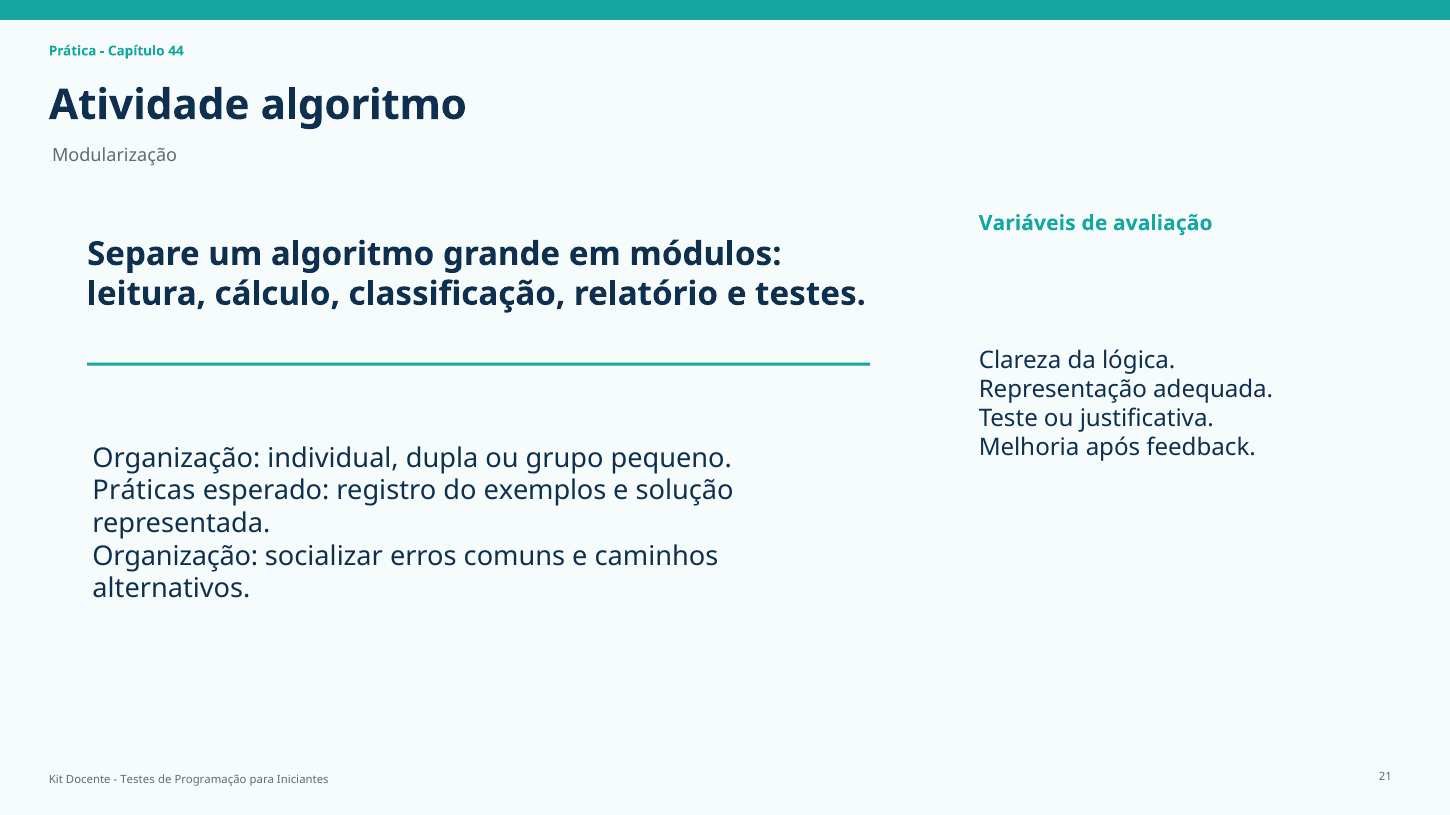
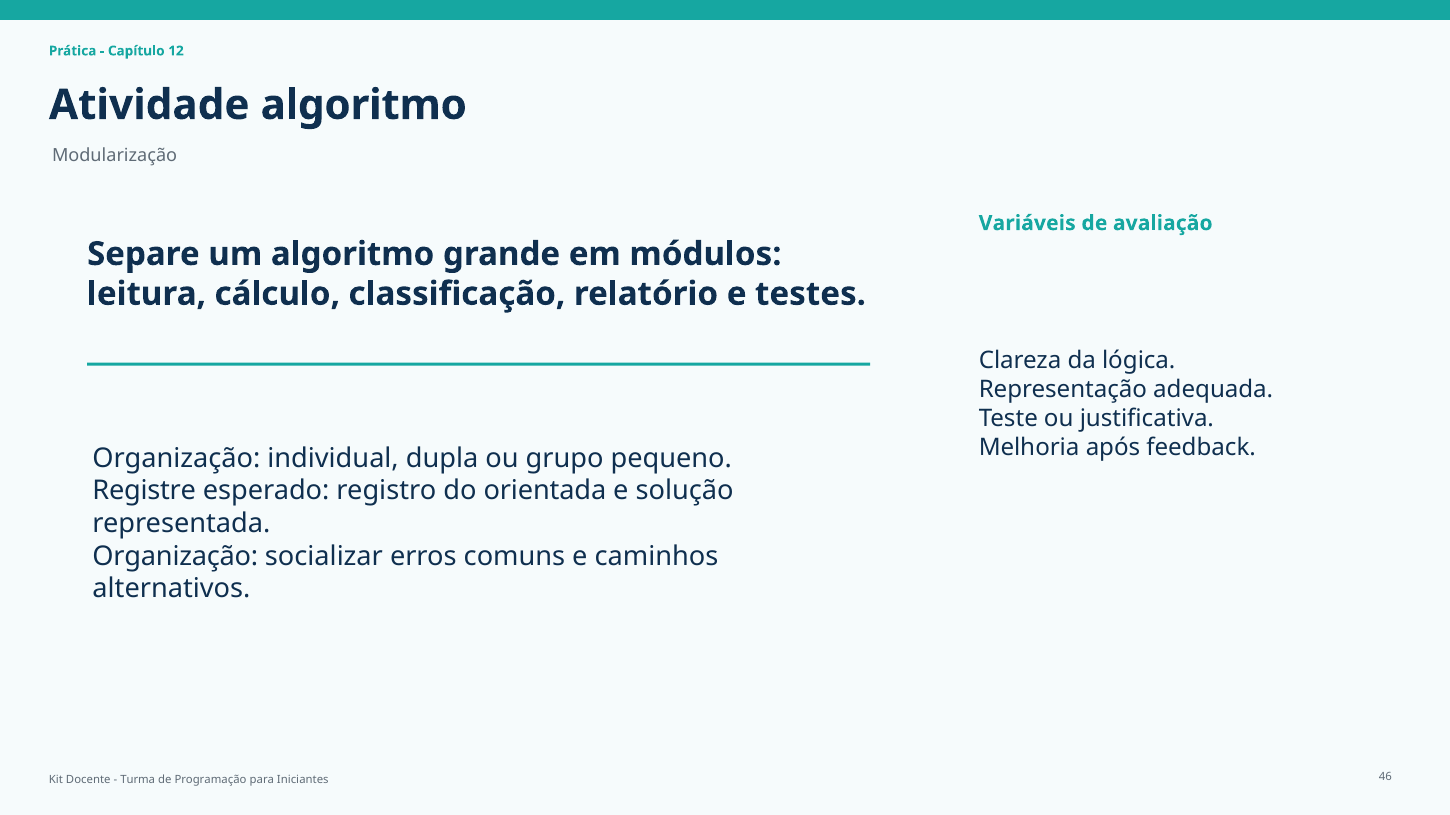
44: 44 -> 12 (176, 51)
Práticas: Práticas -> Registre (144, 491)
exemplos: exemplos -> orientada (545, 491)
Testes: Testes -> Turma (138, 781)
21: 21 -> 46 (1385, 777)
